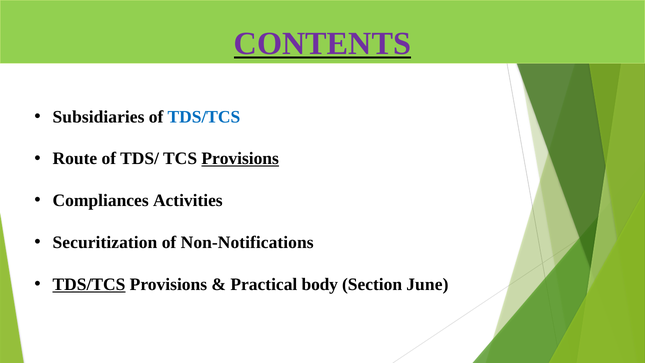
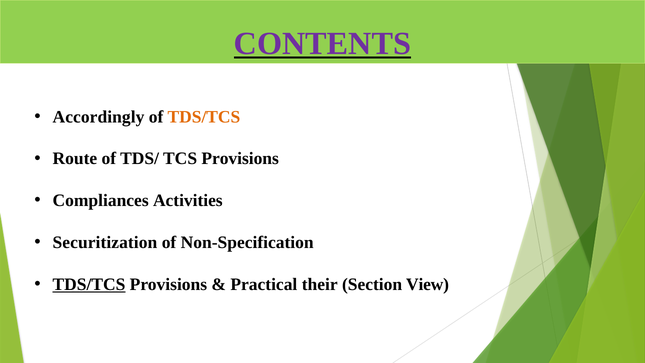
Subsidiaries: Subsidiaries -> Accordingly (99, 117)
TDS/TCS colour: blue -> orange (204, 117)
Provisions underline: present -> none (240, 159)
Non-Notifications: Non-Notifications -> Non-Specification (247, 242)
body: body -> their (320, 284)
June: June -> View (428, 284)
